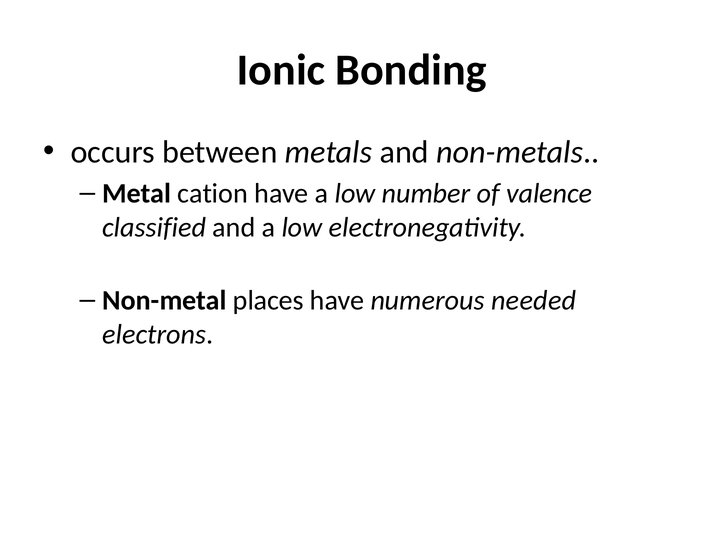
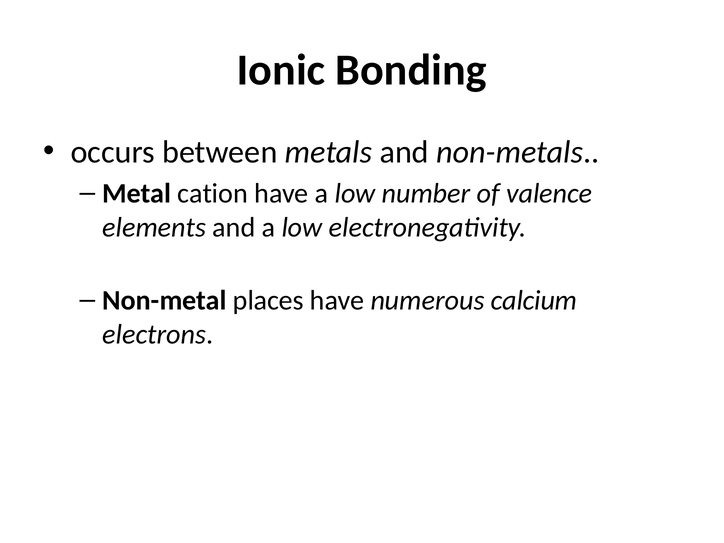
classified: classified -> elements (154, 227)
needed: needed -> calcium (534, 301)
